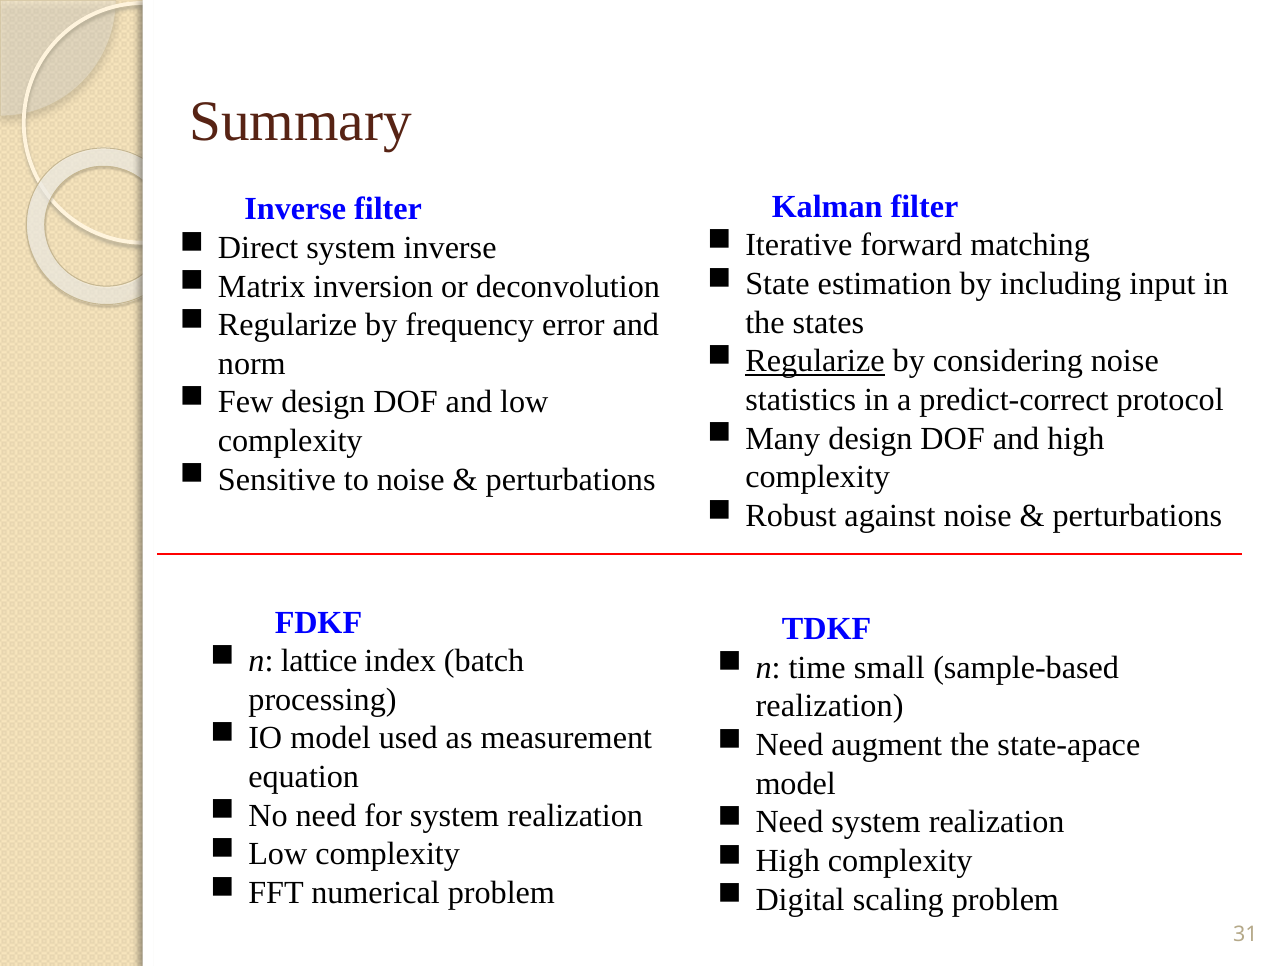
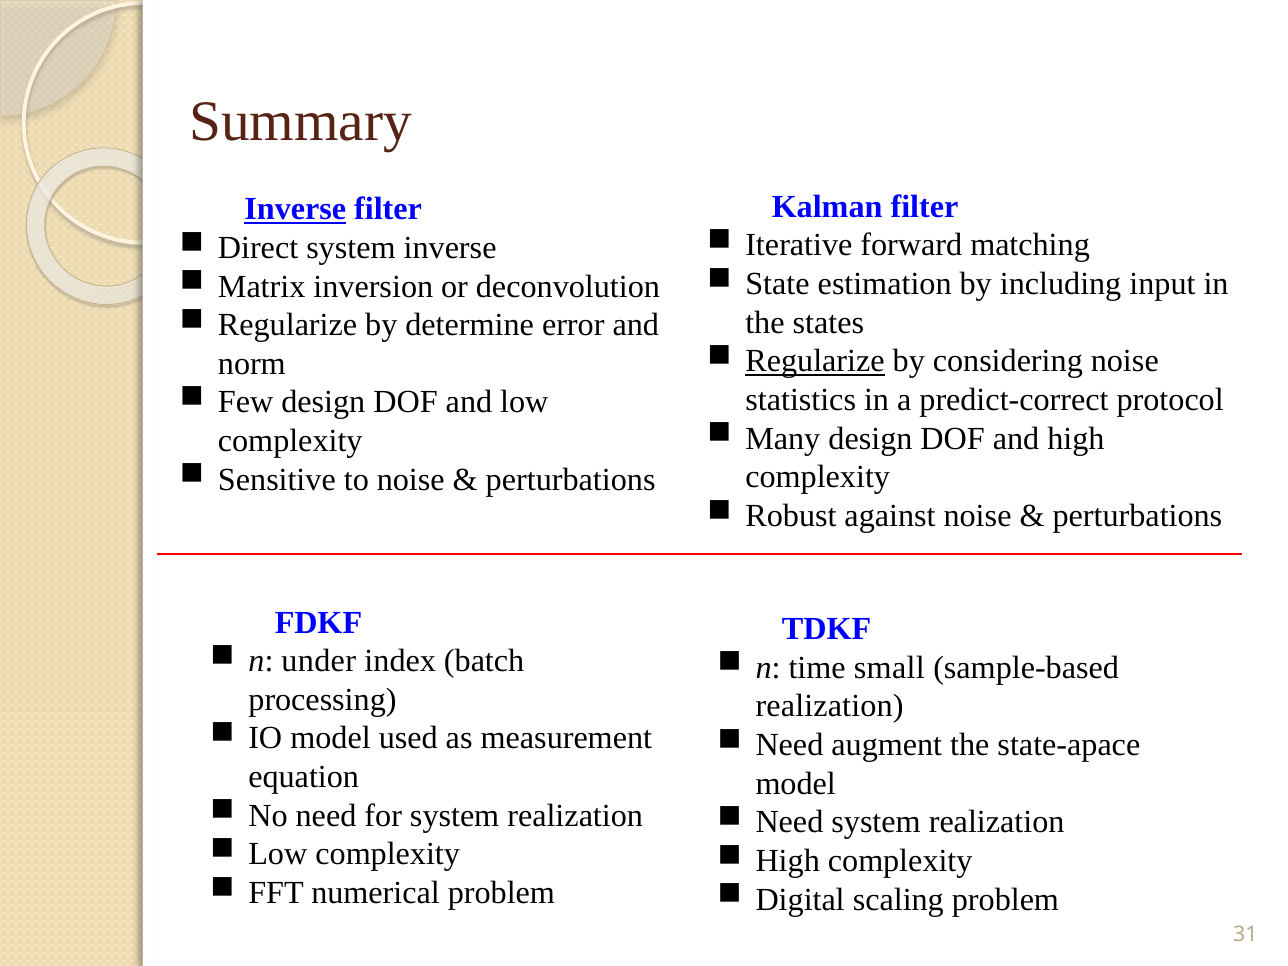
Inverse underline: none -> present (295, 209)
frequency: frequency -> determine (470, 325)
lattice: lattice -> under (319, 661)
